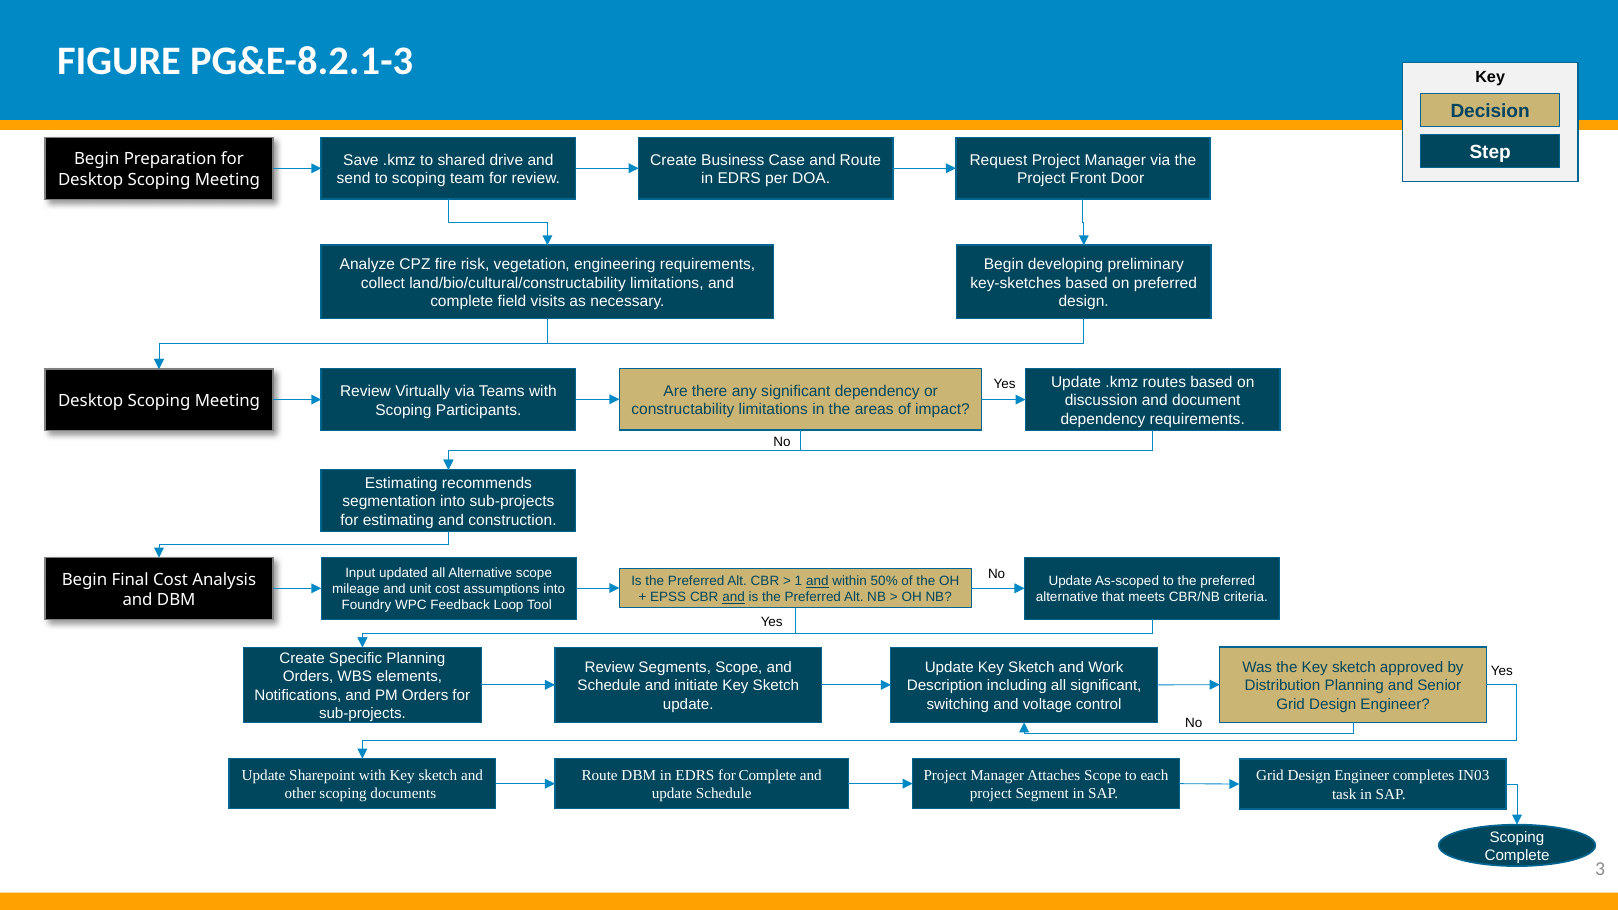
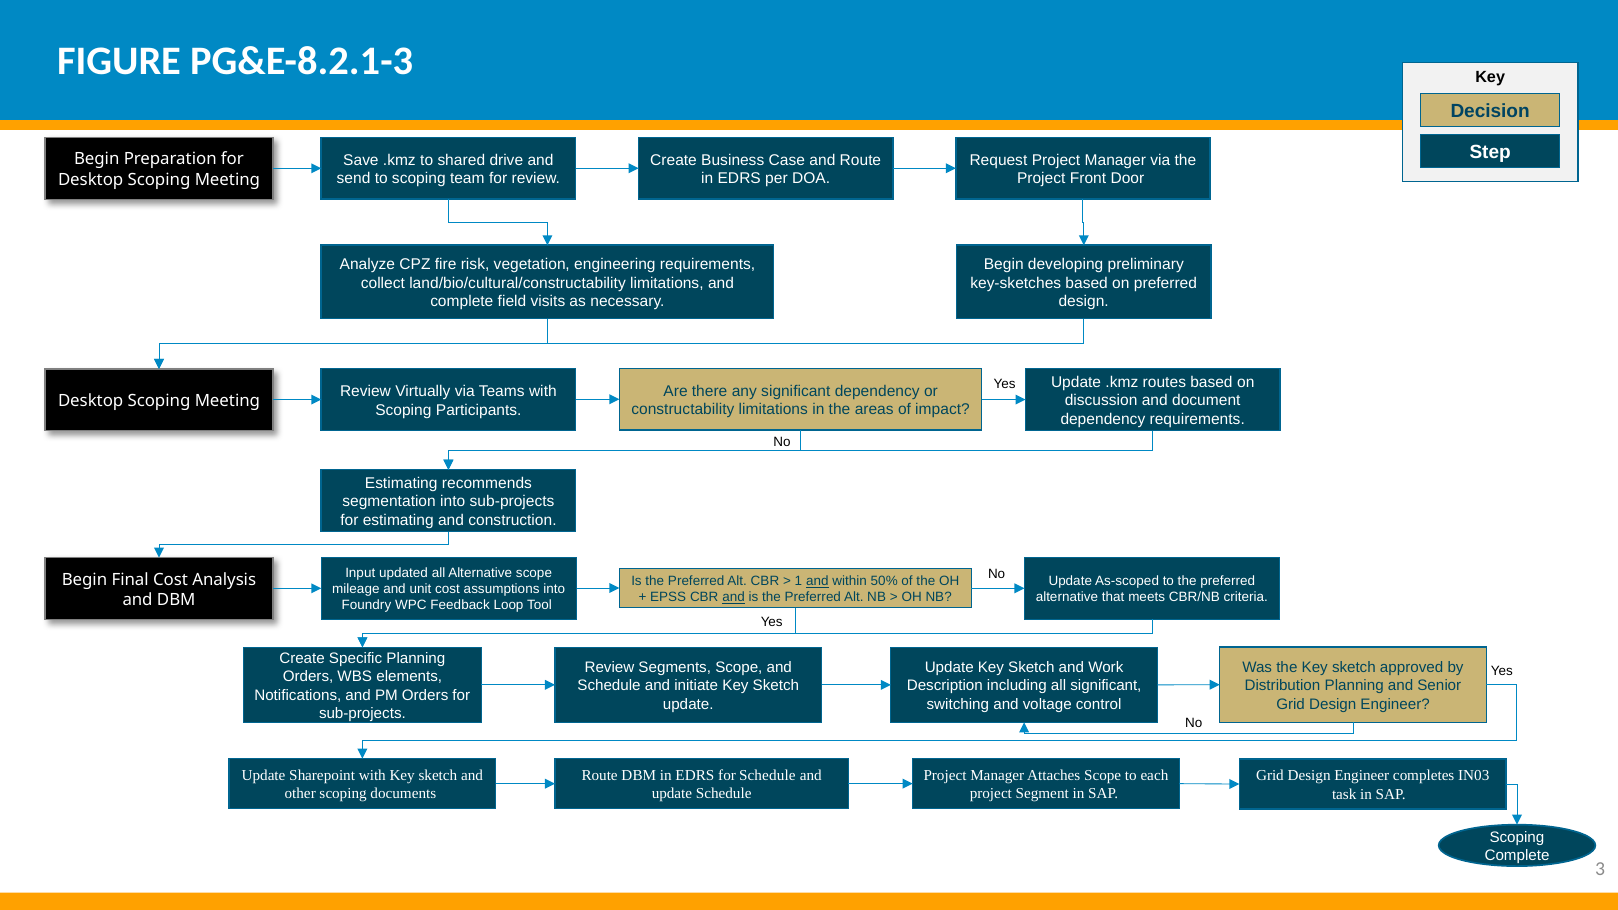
for Complete: Complete -> Schedule (767, 776)
